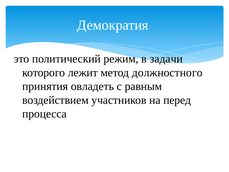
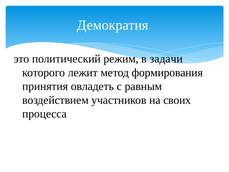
должностного: должностного -> формирования (167, 72)
перед: перед -> своих (177, 100)
